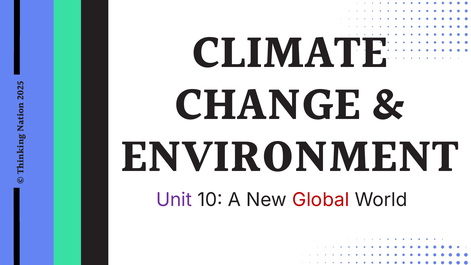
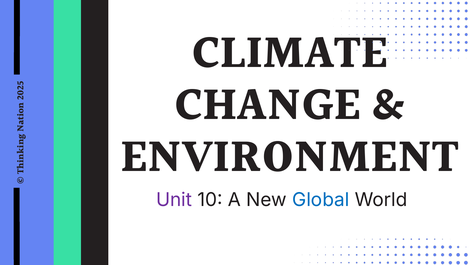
Global colour: red -> blue (321, 200)
